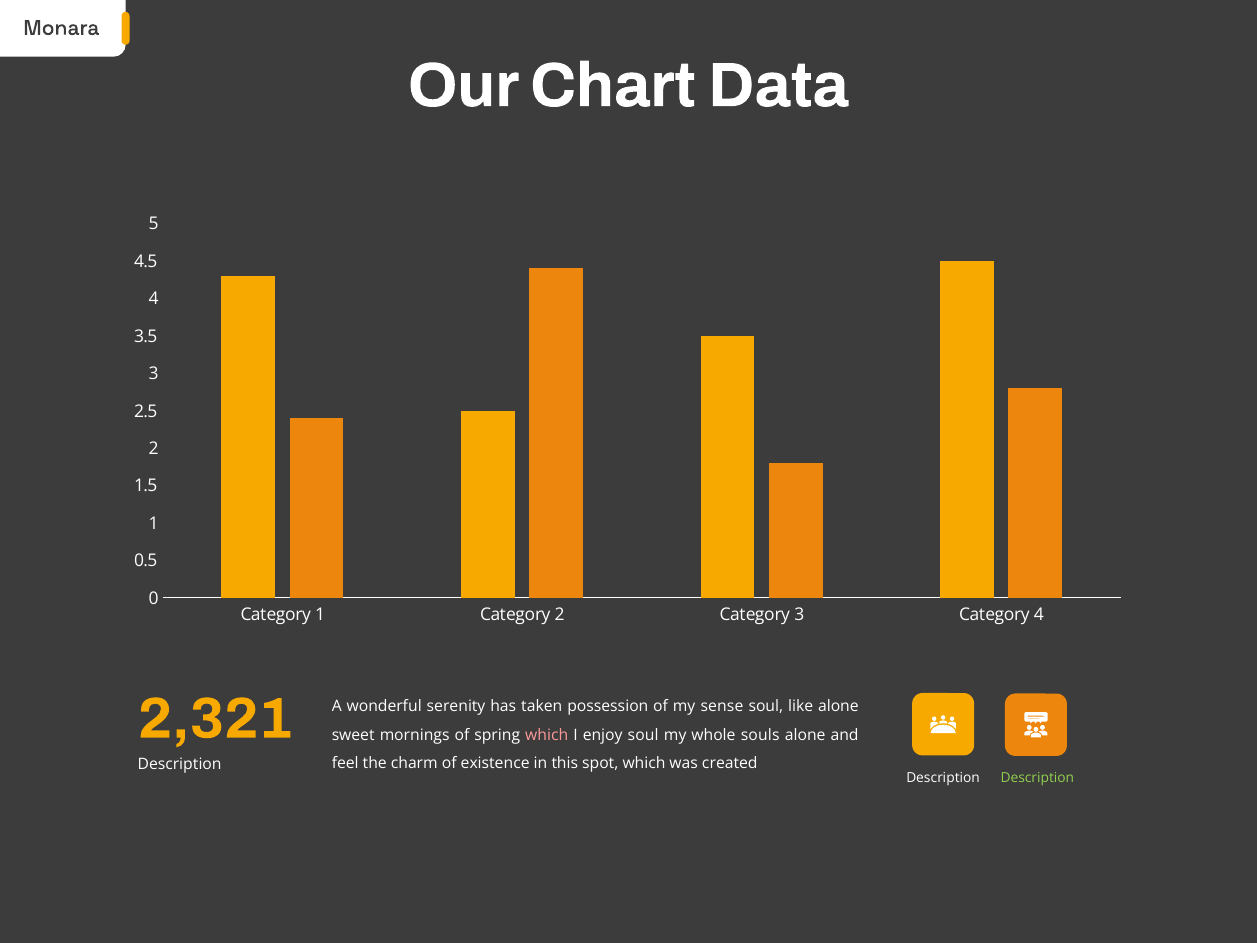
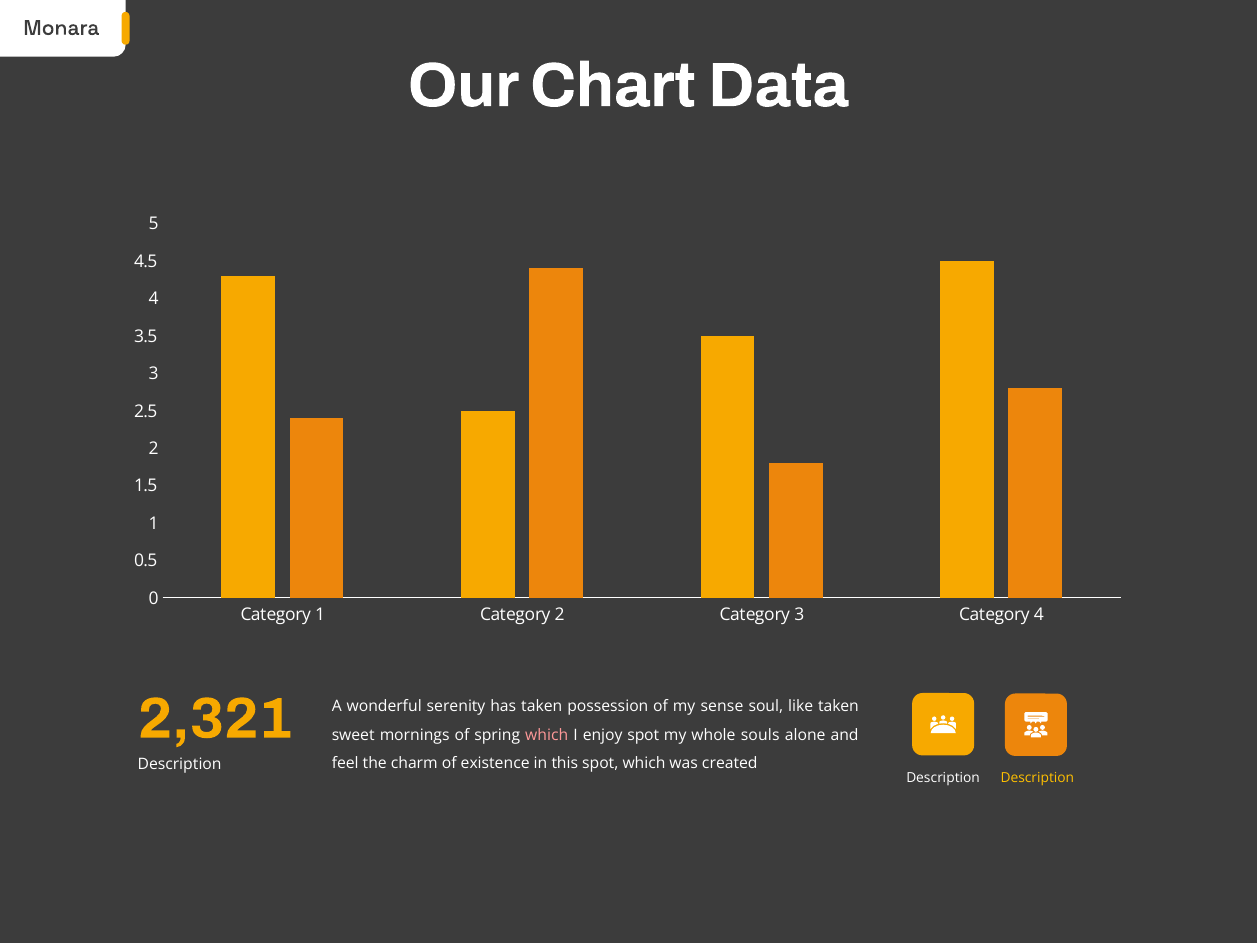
like alone: alone -> taken (838, 706)
enjoy soul: soul -> spot (643, 735)
Description colour: light green -> yellow (1037, 778)
